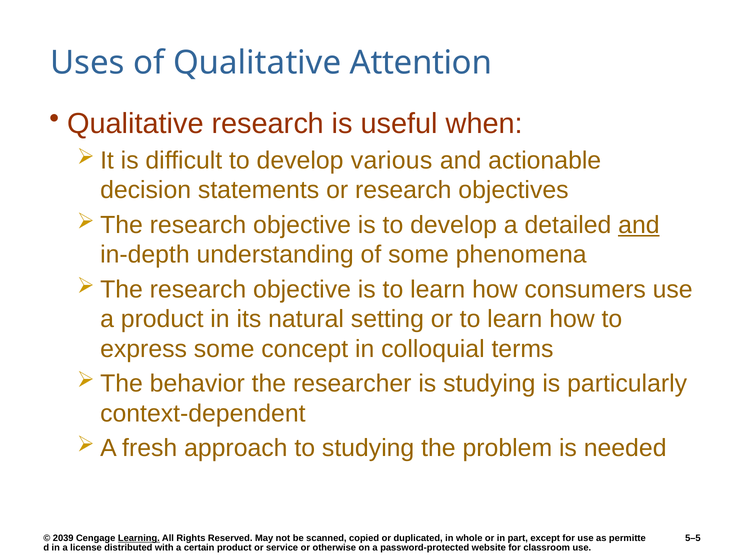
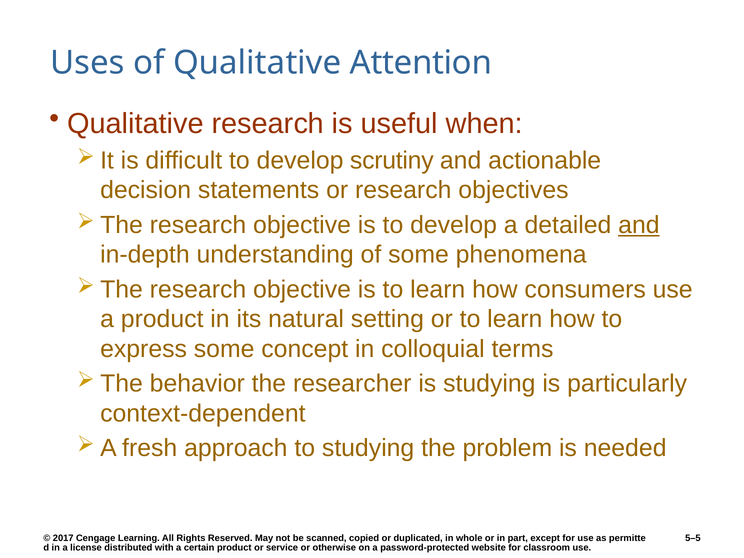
various: various -> scrutiny (392, 161)
2039: 2039 -> 2017 (63, 538)
Learning underline: present -> none (139, 538)
